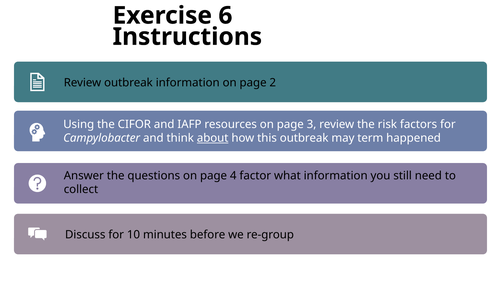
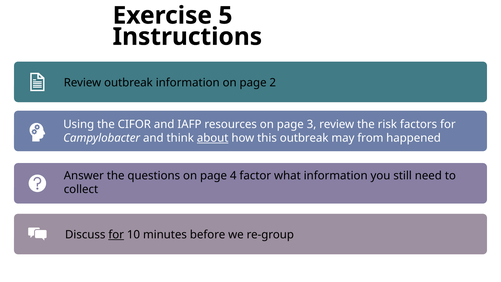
6: 6 -> 5 (225, 16)
term: term -> from (370, 138)
for underline: none -> present (116, 235)
